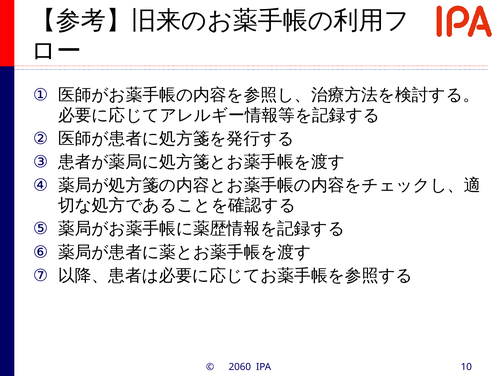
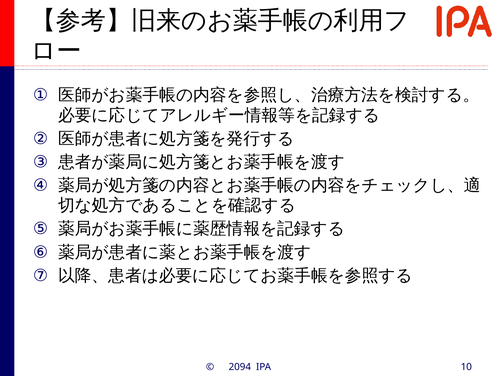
2060: 2060 -> 2094 (240, 367)
